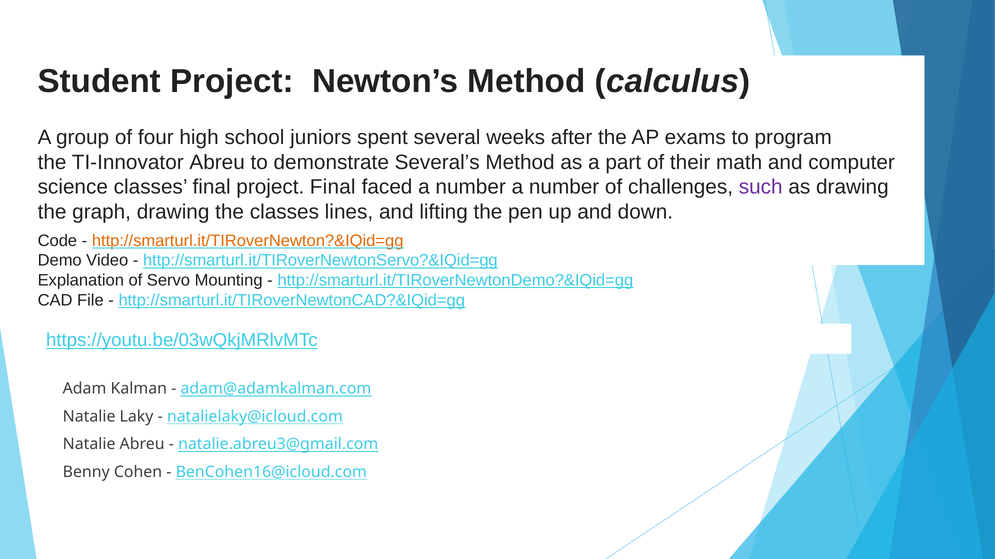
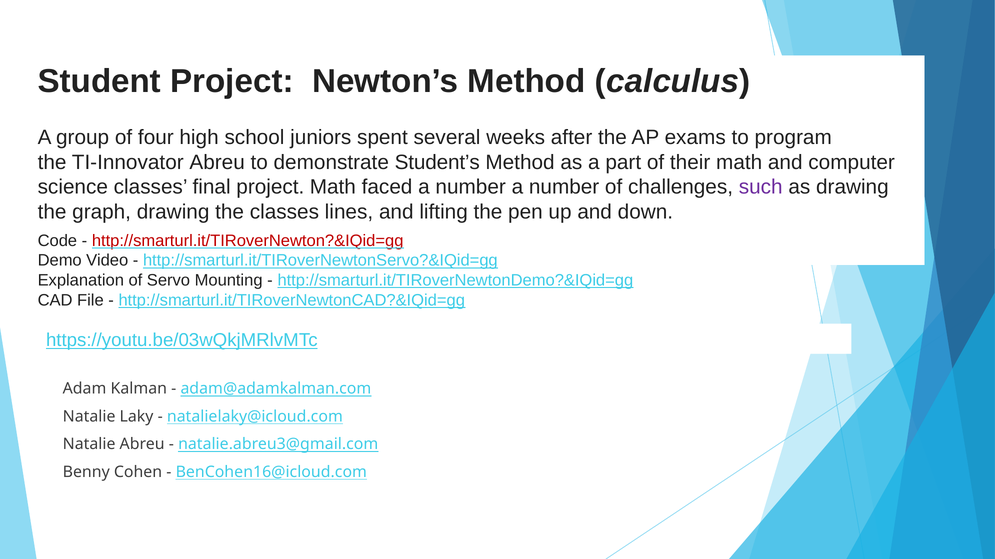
Several’s: Several’s -> Student’s (437, 162)
project Final: Final -> Math (333, 187)
http://smarturl.it/TIRoverNewton?&IQid=gg colour: orange -> red (248, 241)
